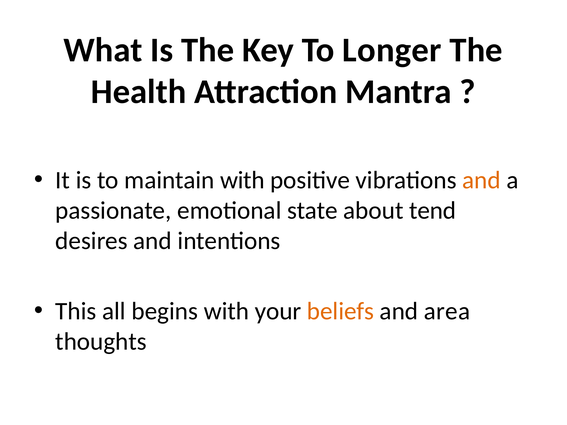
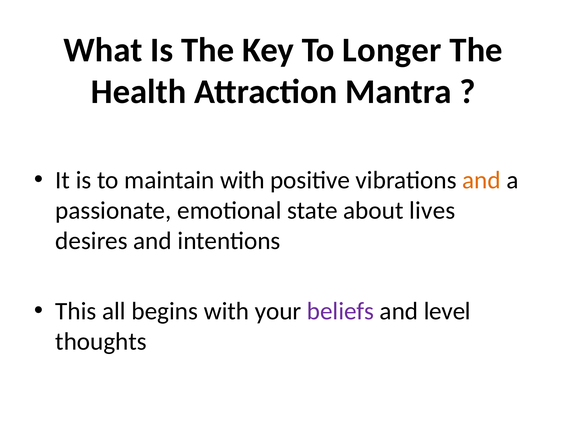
tend: tend -> lives (432, 211)
beliefs colour: orange -> purple (341, 311)
area: area -> level (447, 311)
